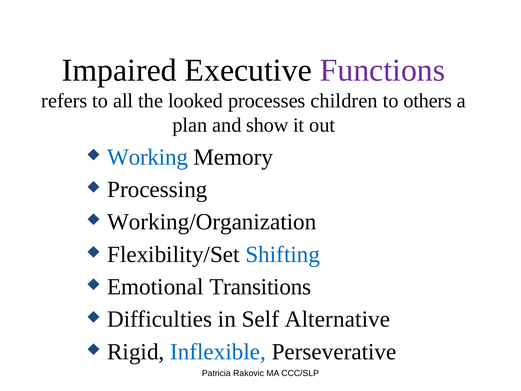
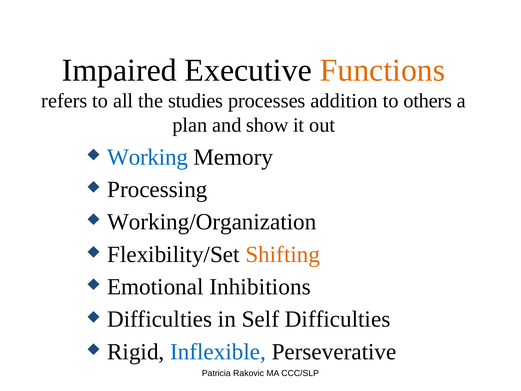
Functions colour: purple -> orange (383, 70)
looked: looked -> studies (196, 101)
children: children -> addition (344, 101)
Shifting colour: blue -> orange (283, 254)
Transitions: Transitions -> Inhibitions (260, 287)
Self Alternative: Alternative -> Difficulties (338, 319)
